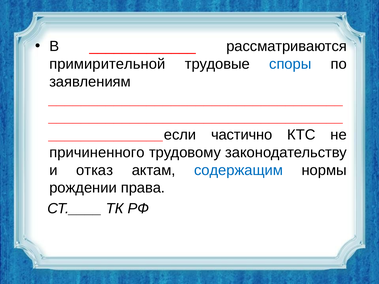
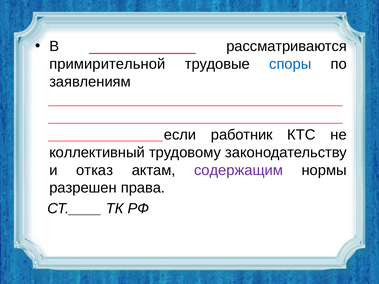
частично: частично -> работник (242, 135)
причиненного: причиненного -> коллективный (97, 153)
содержащим colour: blue -> purple (239, 170)
рождении: рождении -> разрешен (83, 188)
